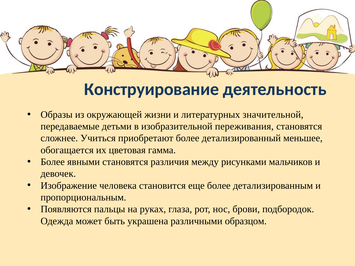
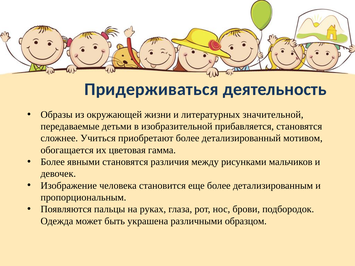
Конструирование: Конструирование -> Придерживаться (151, 89)
переживания: переживания -> прибавляется (244, 127)
меньшее: меньшее -> мотивом (303, 138)
